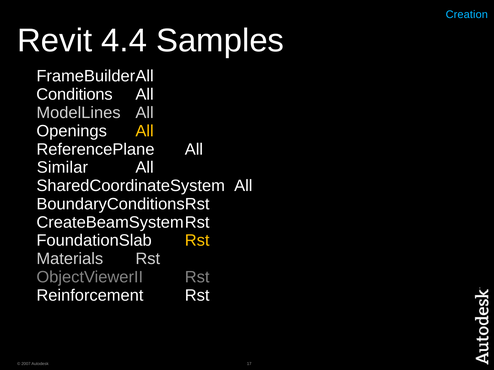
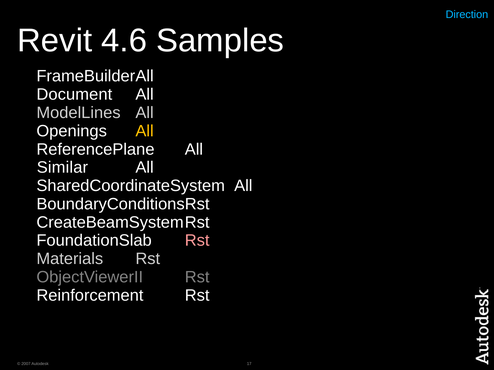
Creation: Creation -> Direction (467, 15)
4.4: 4.4 -> 4.6 (124, 41)
Conditions: Conditions -> Document (74, 95)
Rst colour: yellow -> pink (197, 241)
